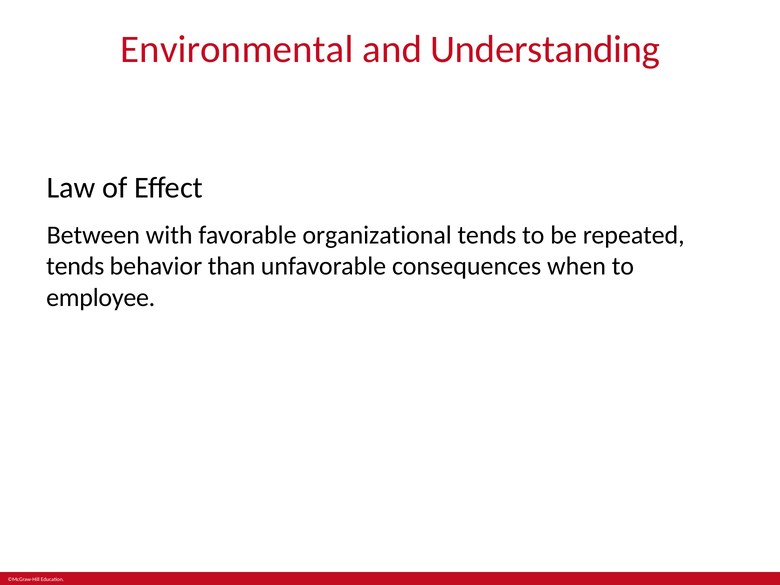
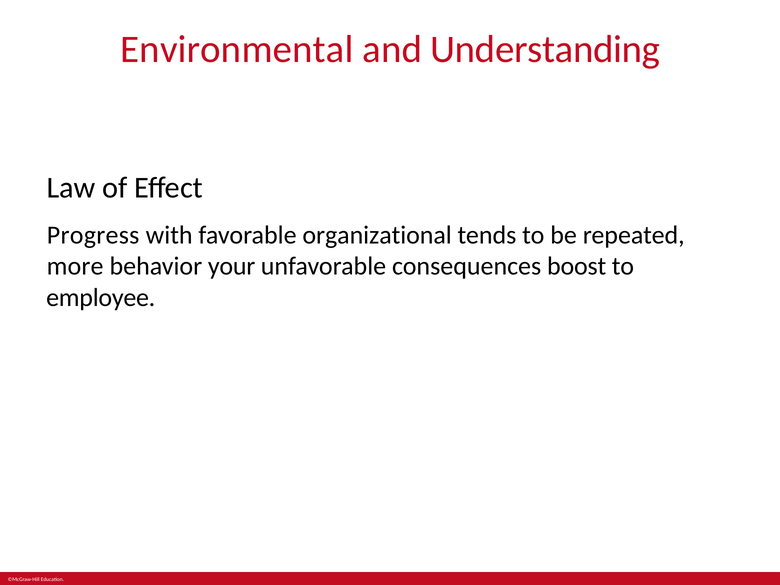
Between: Between -> Progress (93, 235)
tends: tends -> more (75, 266)
than: than -> your (232, 266)
when: when -> boost (577, 266)
